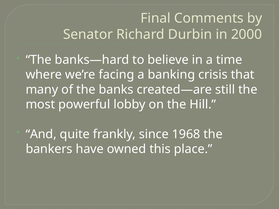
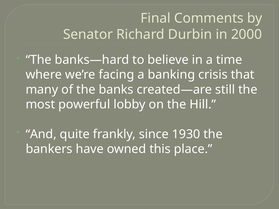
1968: 1968 -> 1930 (186, 134)
